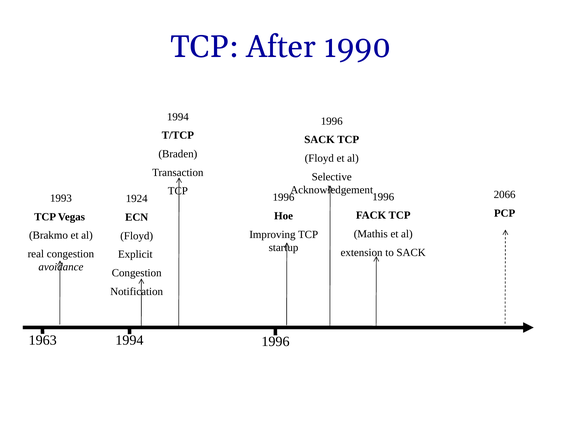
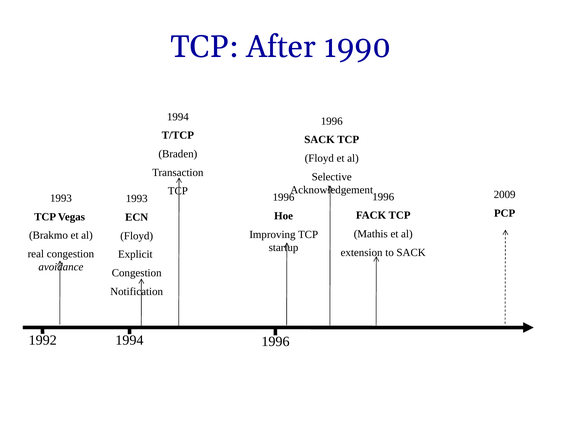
2066: 2066 -> 2009 (505, 195)
1924: 1924 -> 1993 (137, 199)
1963: 1963 -> 1992 (43, 341)
